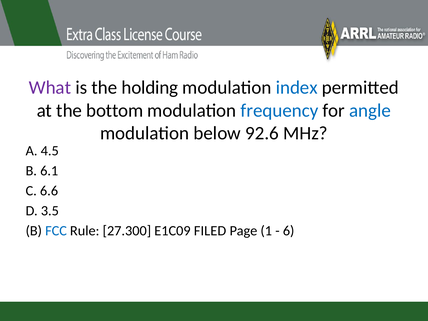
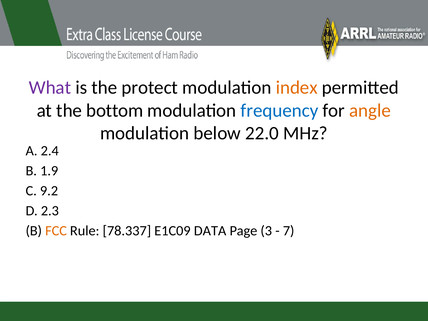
holding: holding -> protect (150, 88)
index colour: blue -> orange (297, 88)
angle colour: blue -> orange (370, 110)
92.6: 92.6 -> 22.0 (262, 133)
4.5: 4.5 -> 2.4 (50, 151)
6.1: 6.1 -> 1.9 (49, 171)
6.6: 6.6 -> 9.2 (49, 191)
3.5: 3.5 -> 2.3 (50, 211)
FCC colour: blue -> orange (56, 231)
27.300: 27.300 -> 78.337 (127, 231)
FILED: FILED -> DATA (210, 231)
1: 1 -> 3 (266, 231)
6: 6 -> 7 (289, 231)
